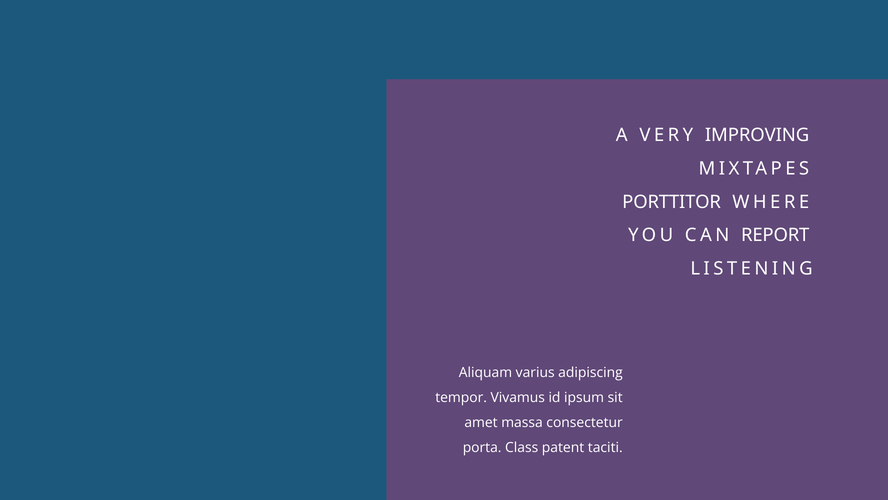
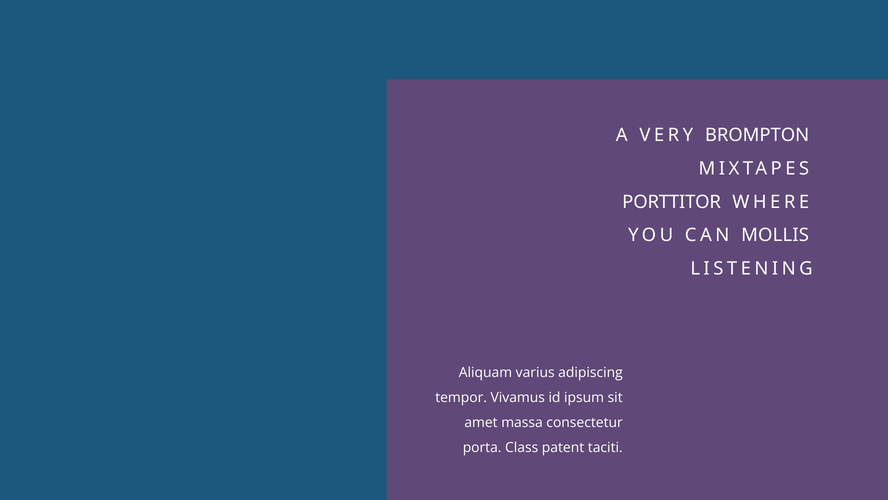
IMPROVING: IMPROVING -> BROMPTON (757, 135)
REPORT: REPORT -> MOLLIS (775, 235)
